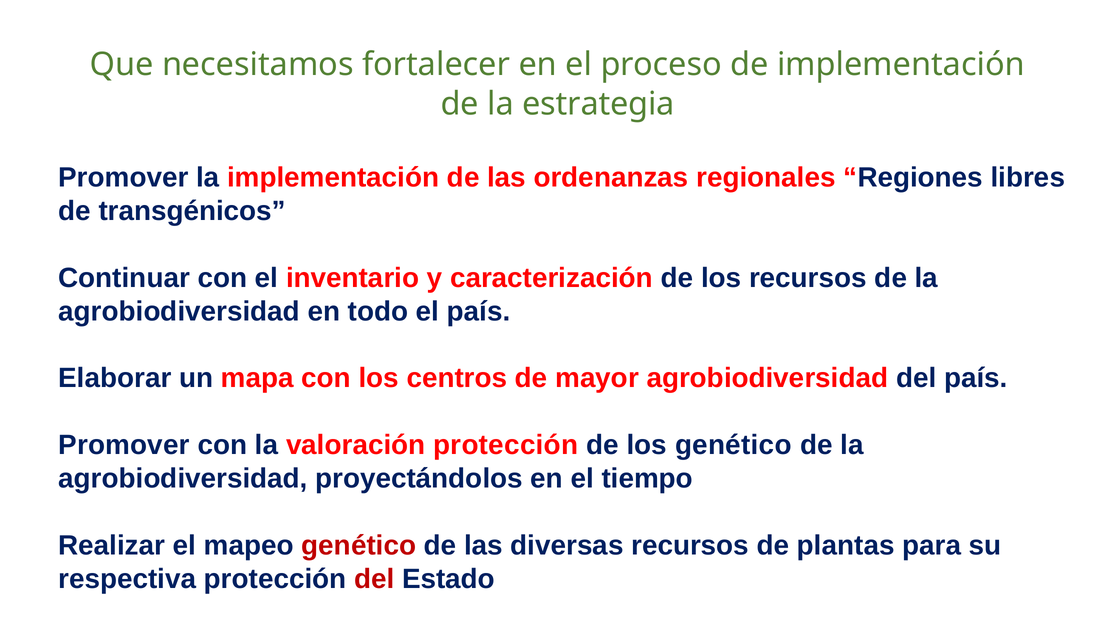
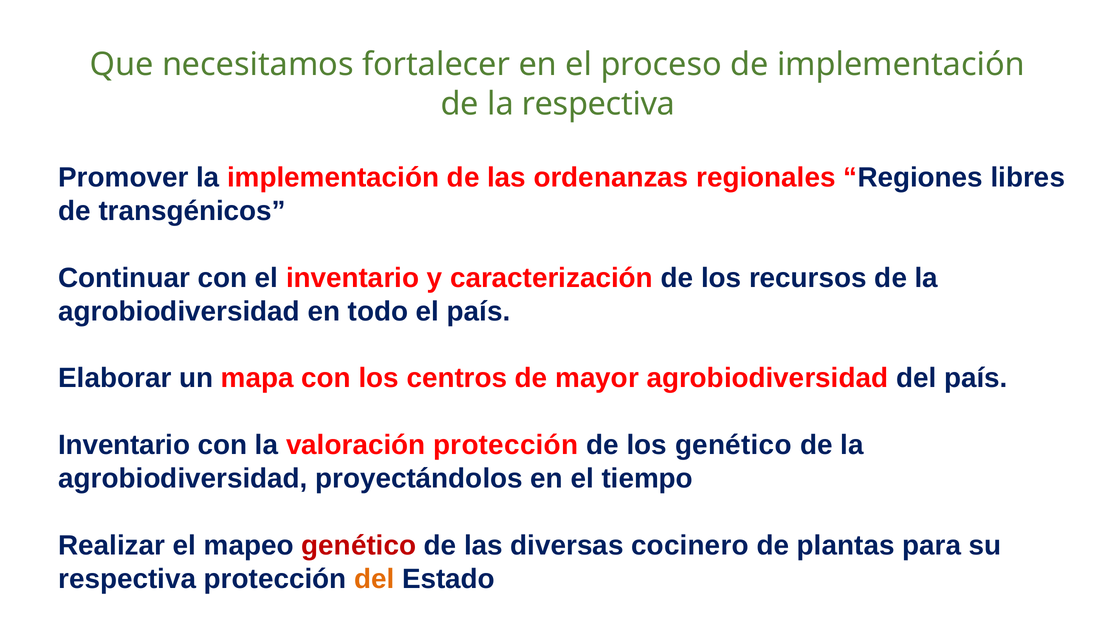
la estrategia: estrategia -> respectiva (599, 104)
Promover: Promover -> Inventario (124, 445)
diversas recursos: recursos -> cocinero (690, 546)
del colour: red -> orange (374, 579)
